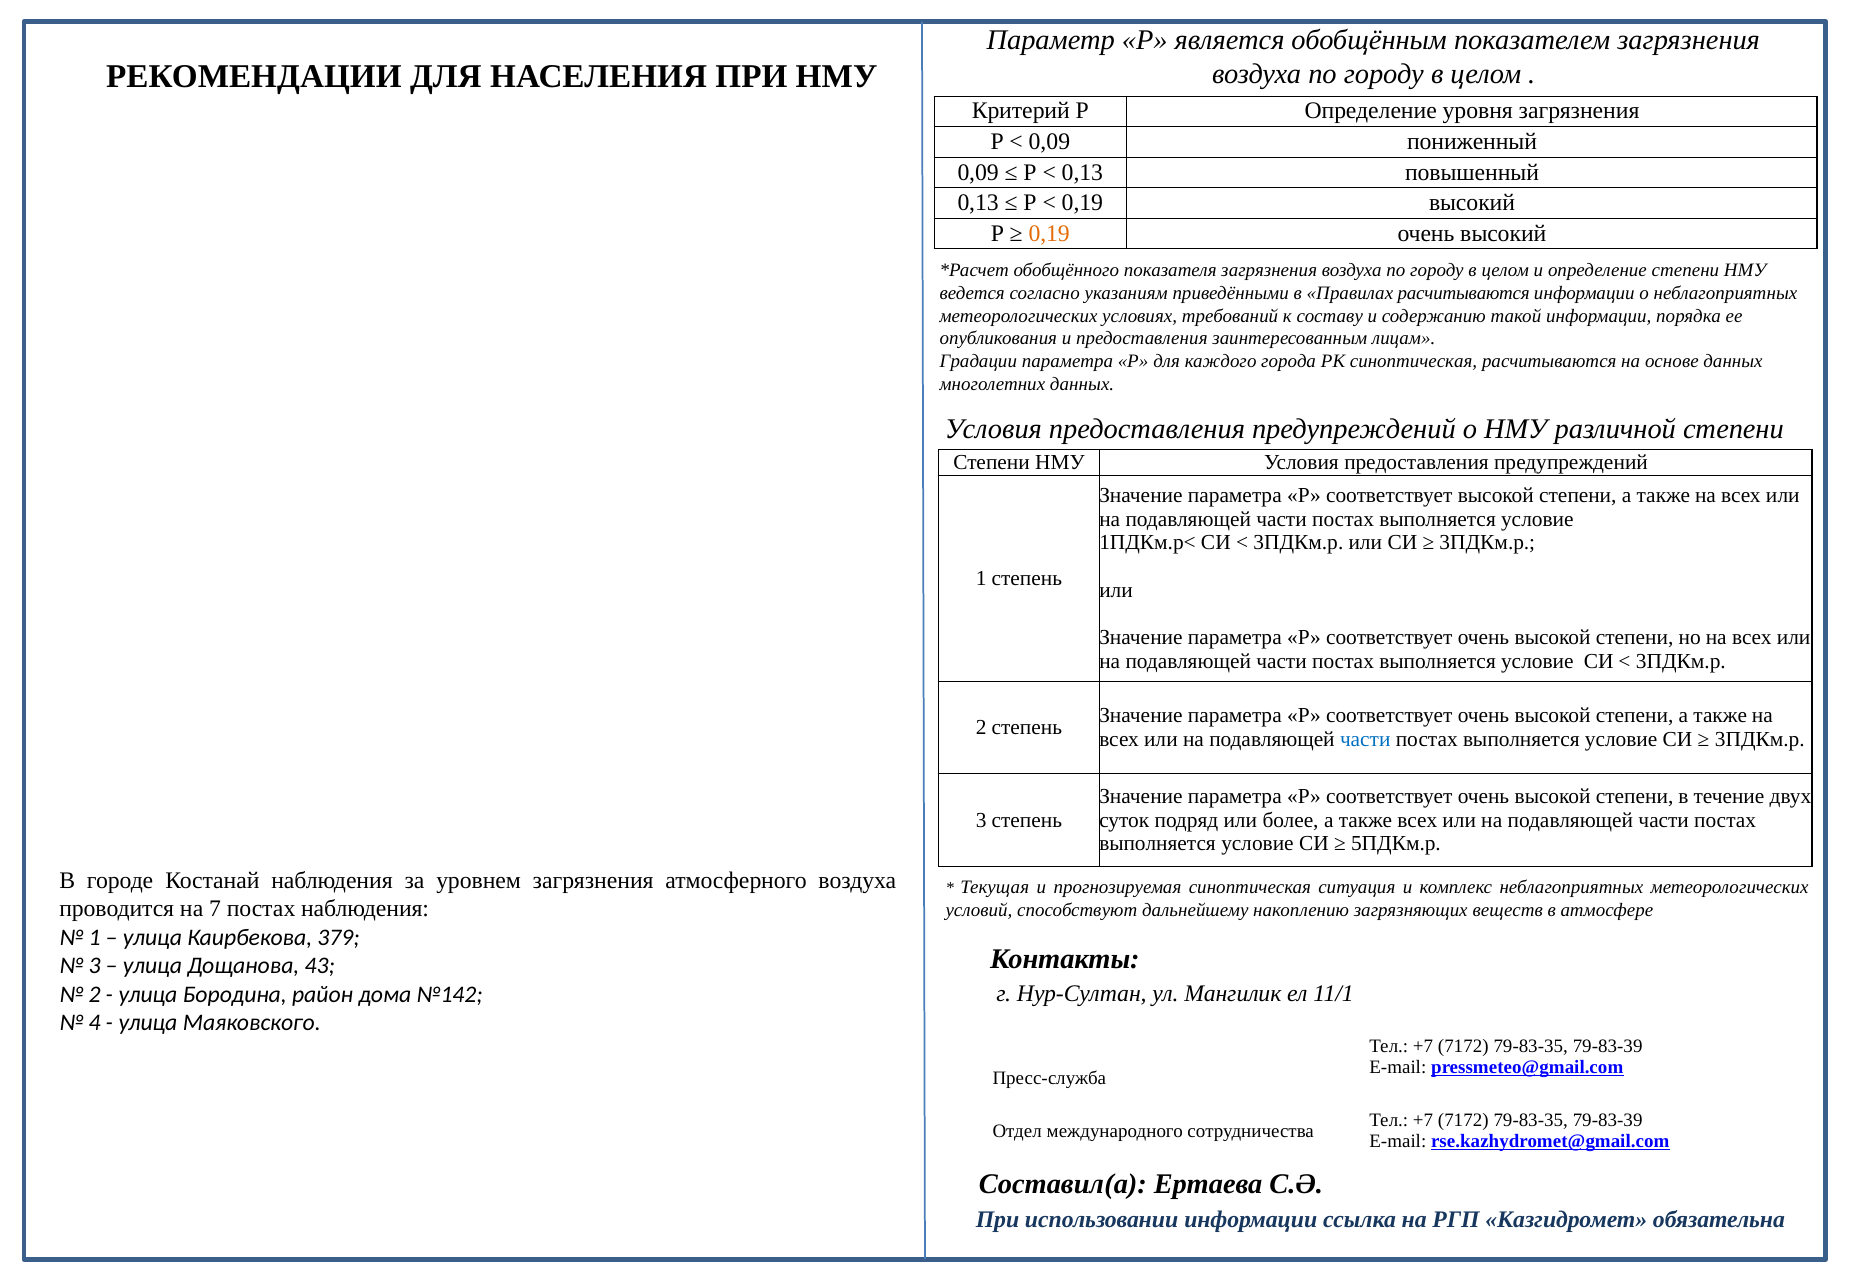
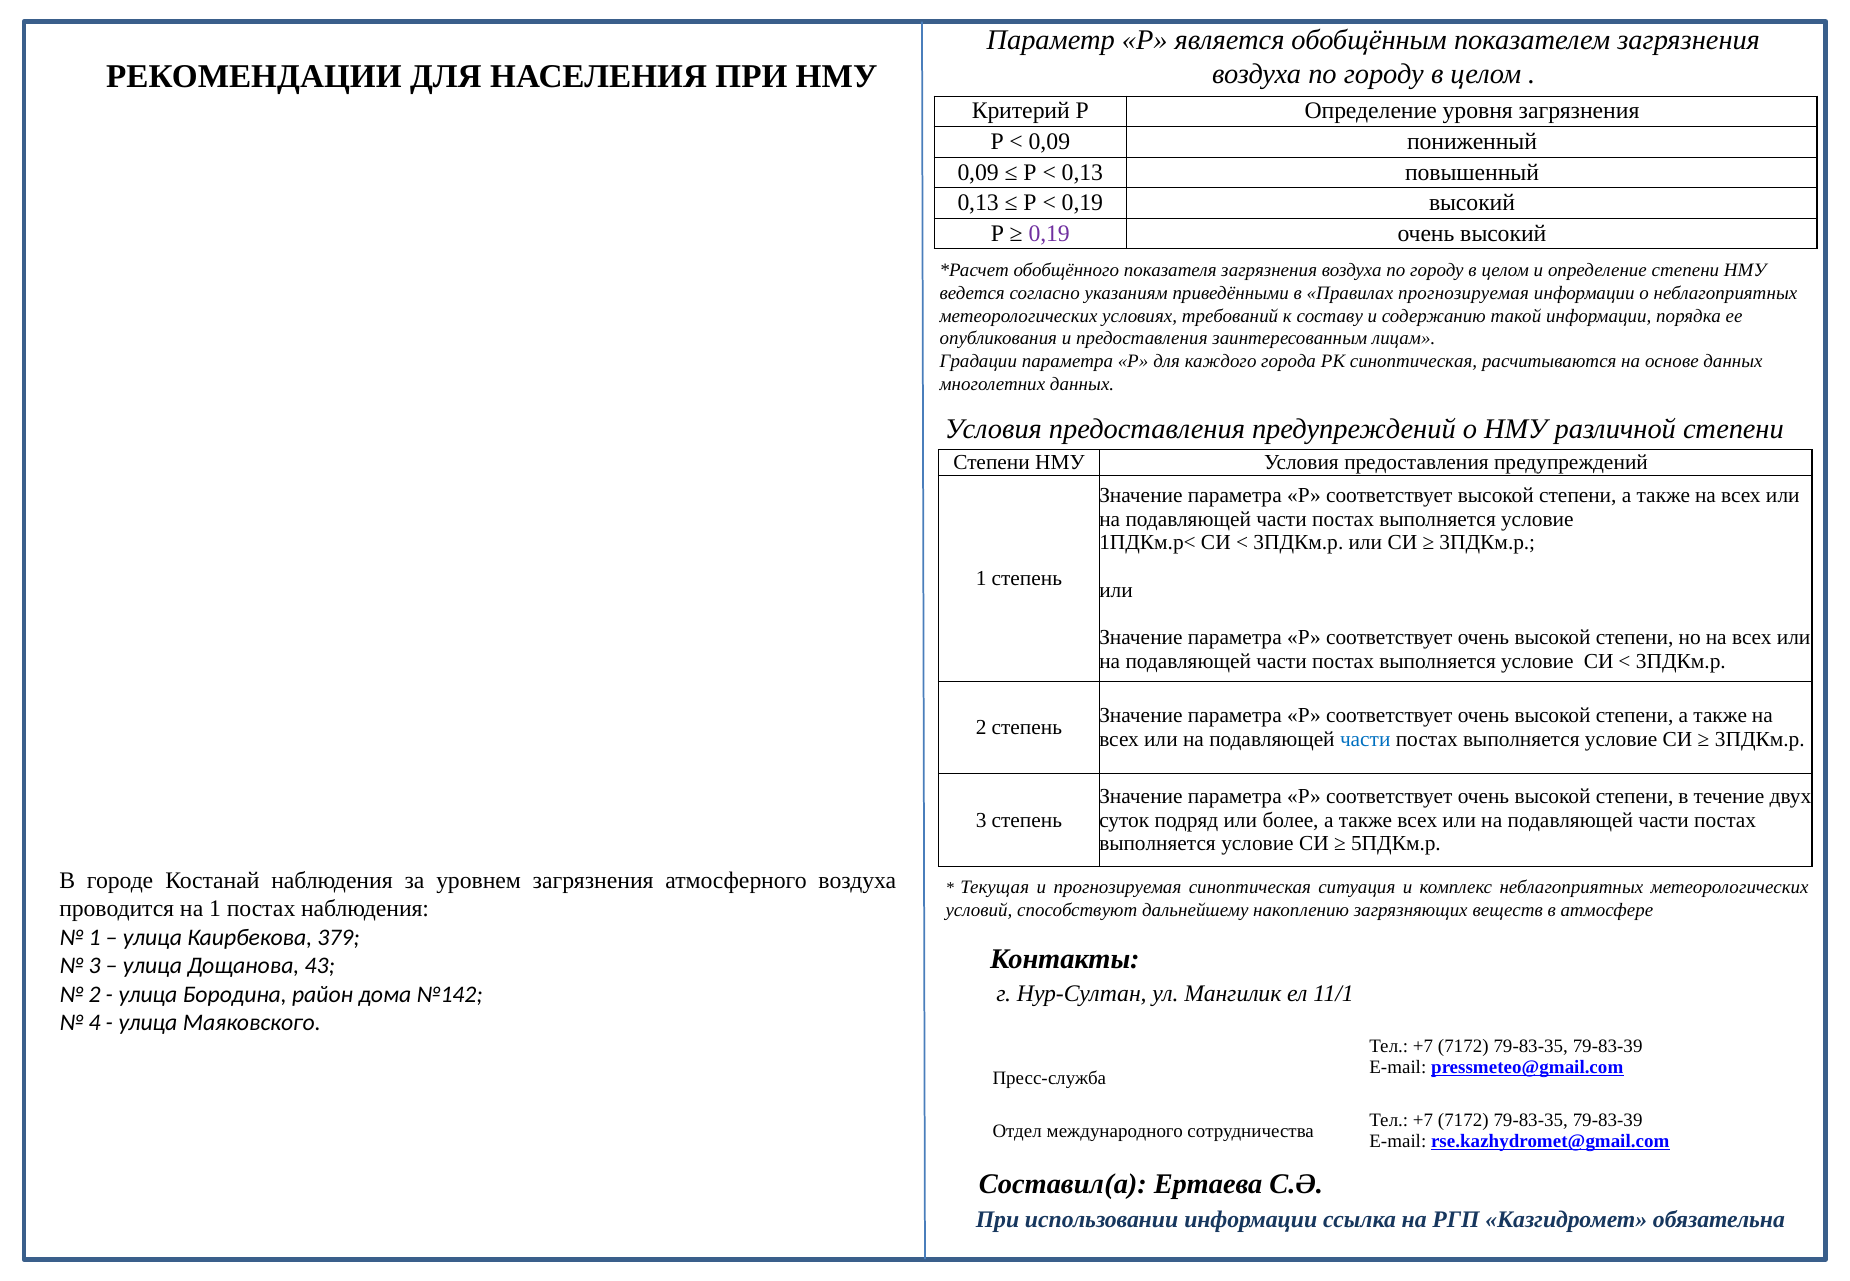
0,19 colour: orange -> purple (1049, 233)
Правилах расчитываются: расчитываются -> прогнозируемая (1464, 293)
на 7: 7 -> 1 (215, 909)
